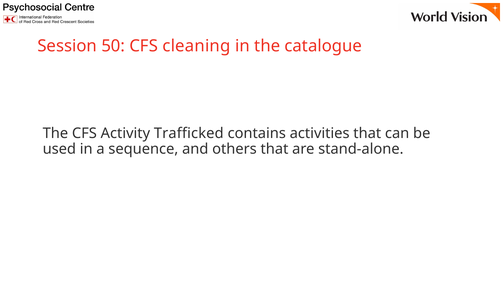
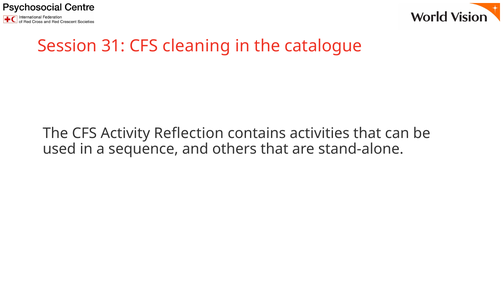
50: 50 -> 31 (113, 46)
Trafficked: Trafficked -> Reflection (189, 133)
